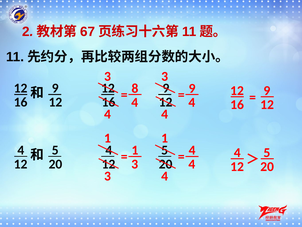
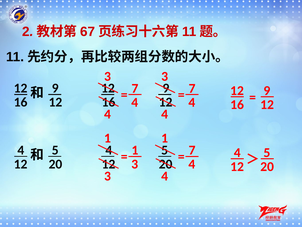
8: 8 -> 7 (135, 88)
9: 9 -> 7 (192, 88)
4: 4 -> 7 (192, 150)
